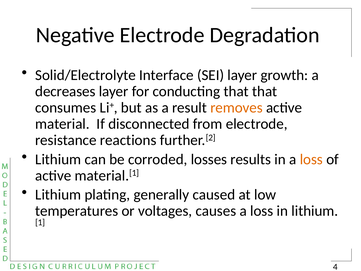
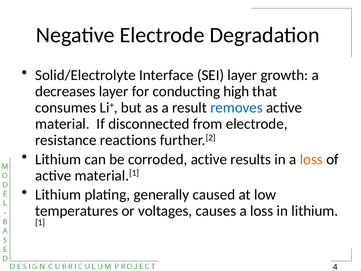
conducting that: that -> high (236, 91)
removes colour: orange -> blue (236, 108)
corroded losses: losses -> active (209, 159)
